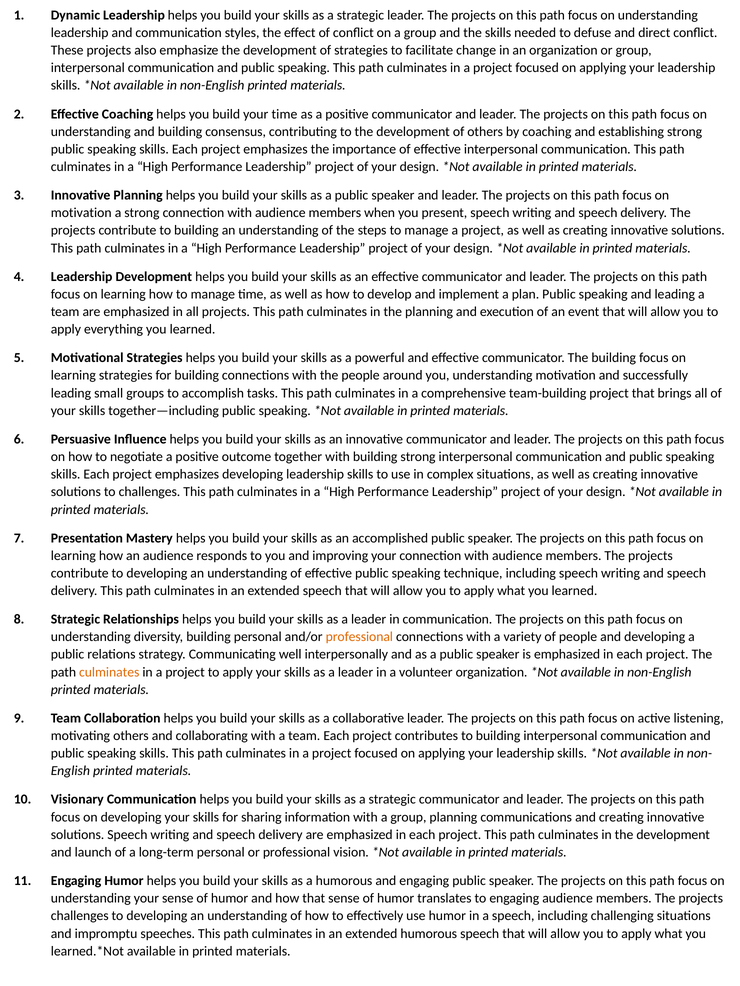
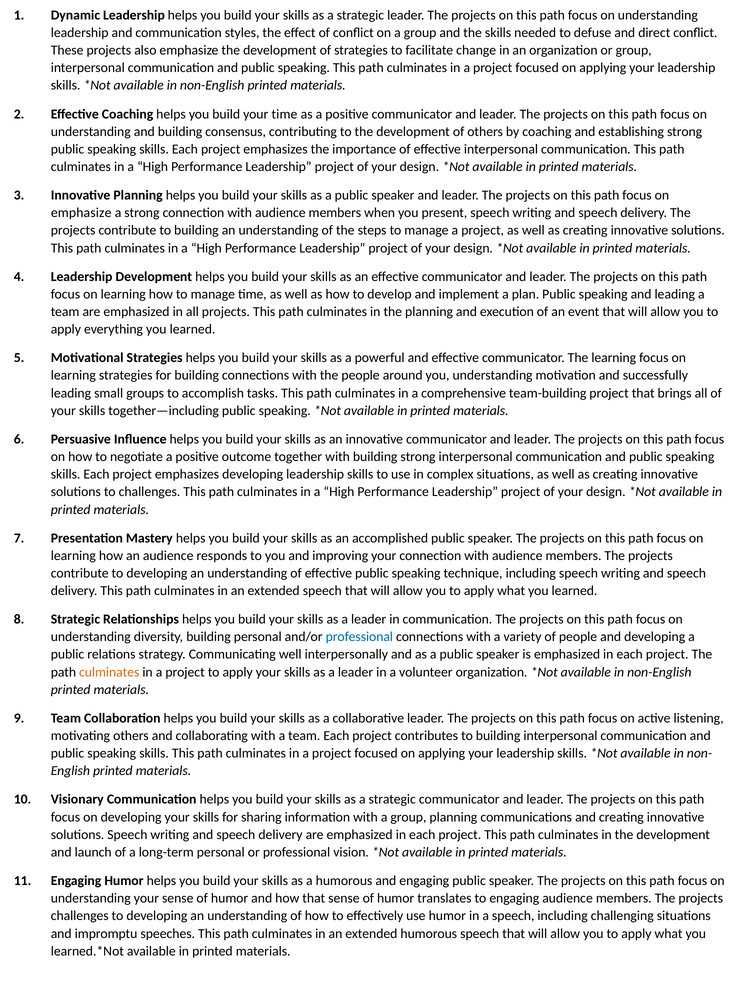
motivation: motivation -> emphasize (81, 213)
The building: building -> learning (614, 358)
professional colour: orange -> blue (359, 637)
